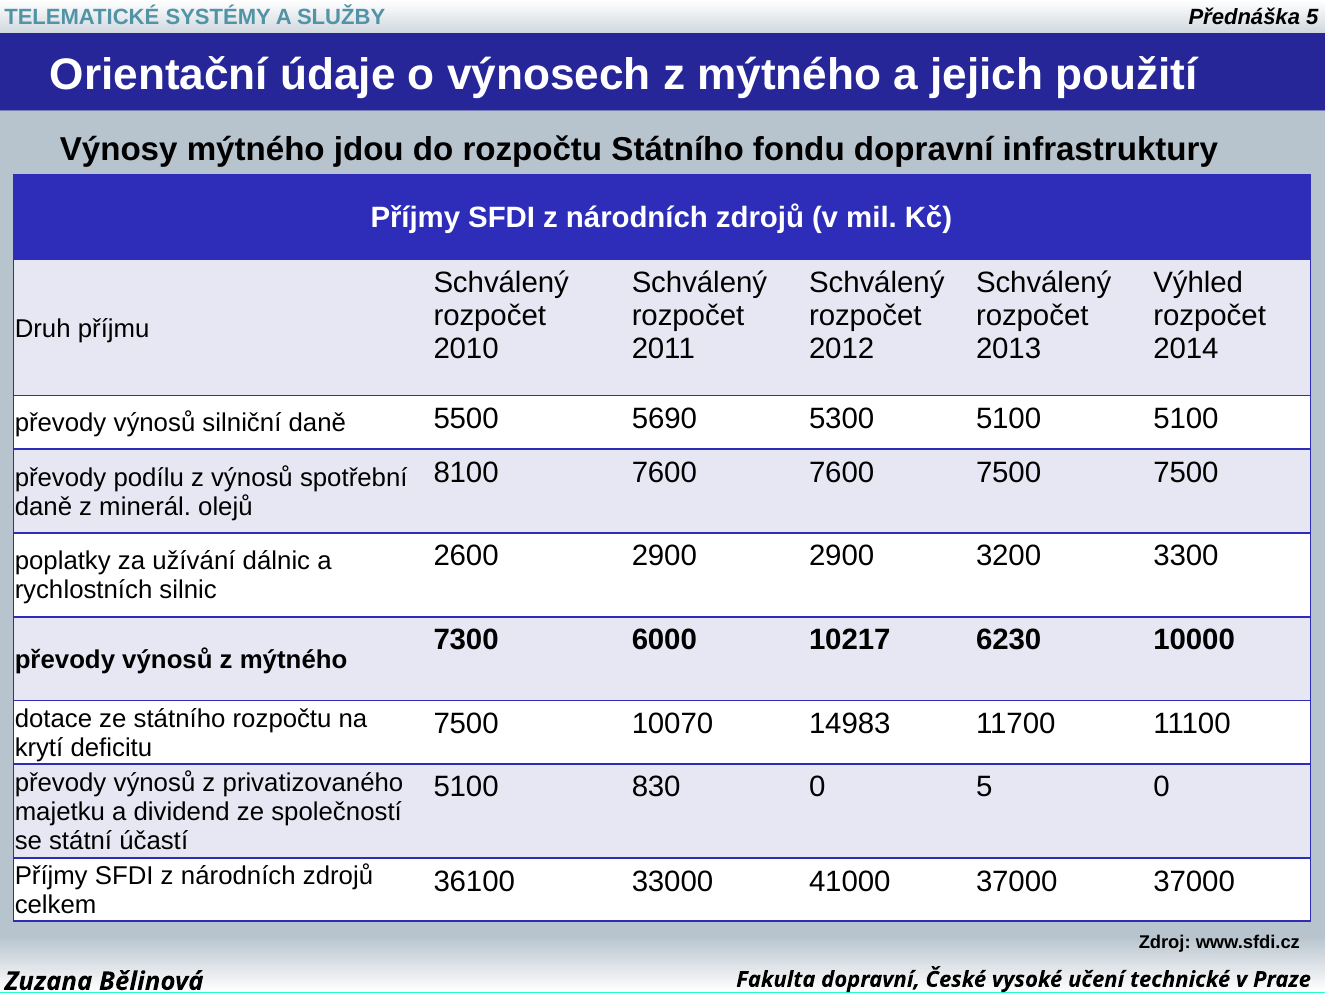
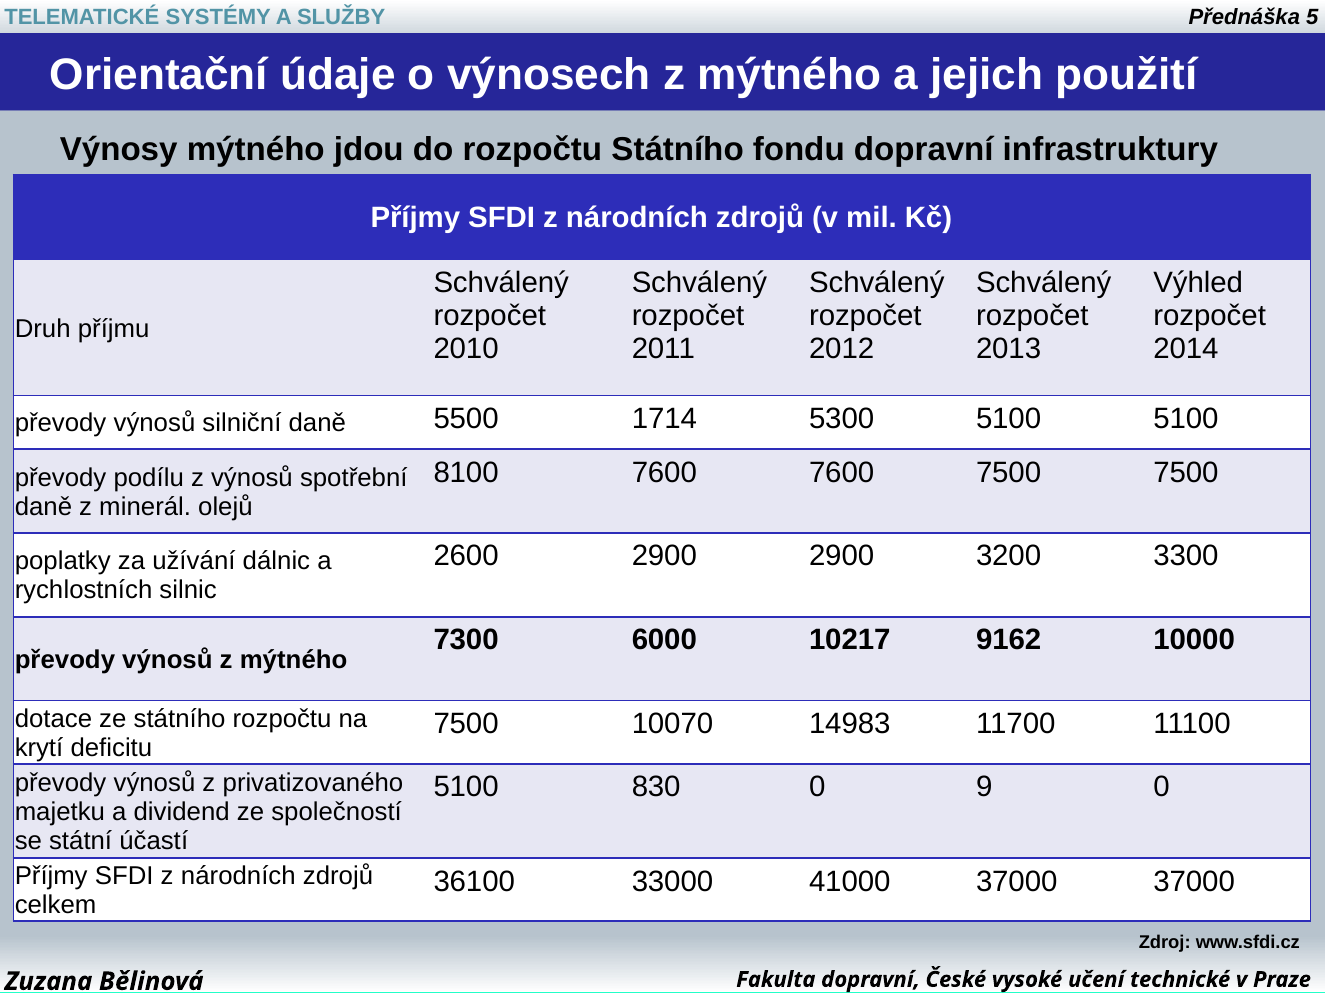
5690: 5690 -> 1714 (664, 419)
6230: 6230 -> 9162 (1009, 641)
0 5: 5 -> 9 (984, 788)
